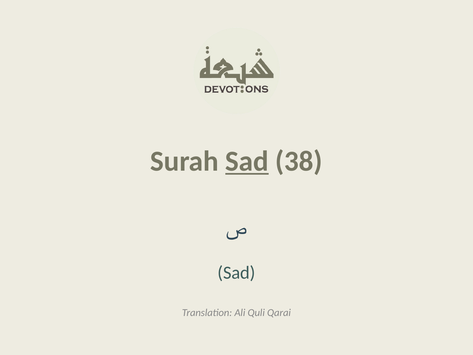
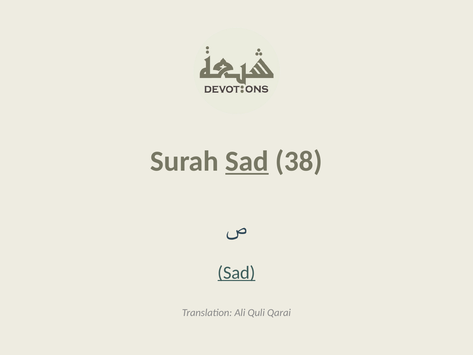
Sad underline: none -> present (237, 272)
